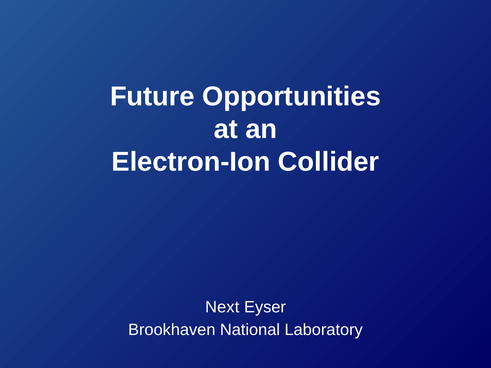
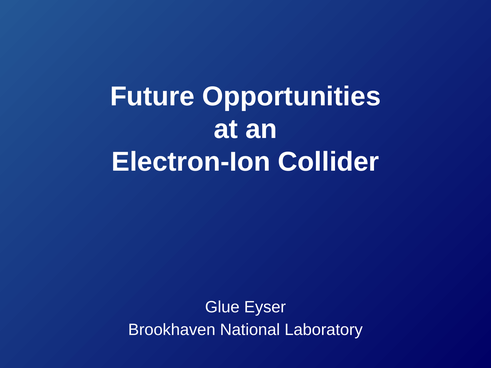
Next: Next -> Glue (222, 307)
